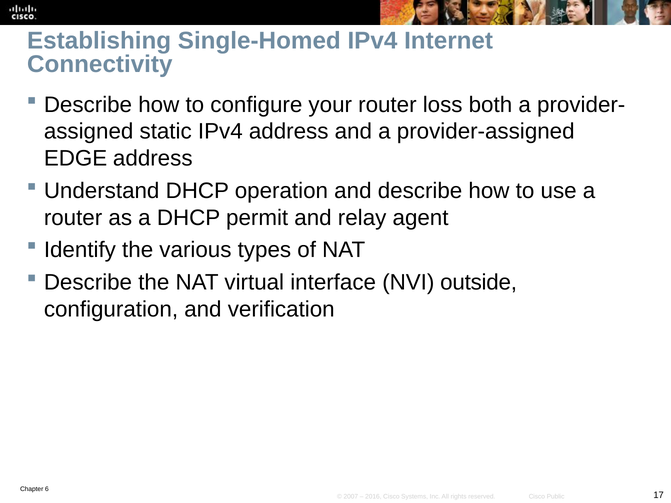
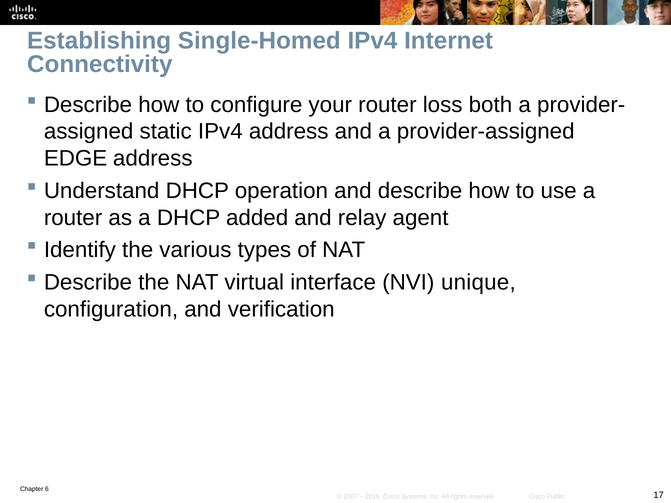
permit: permit -> added (257, 218)
outside: outside -> unique (478, 283)
